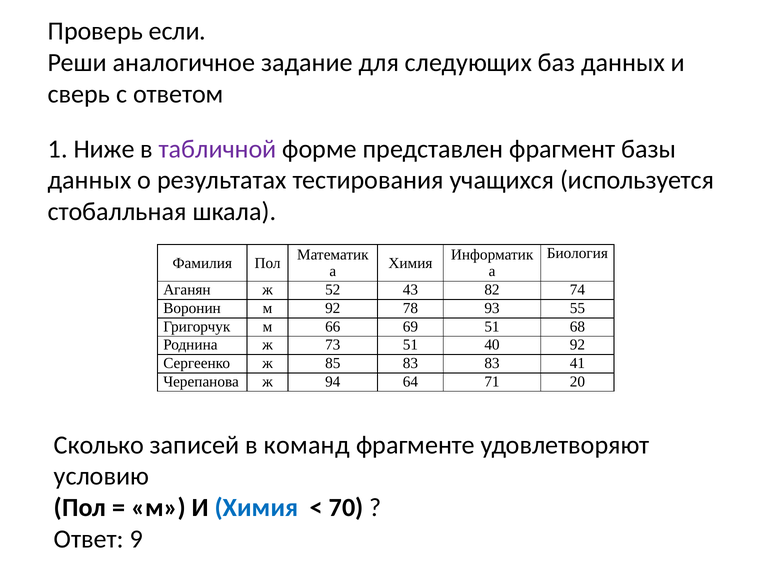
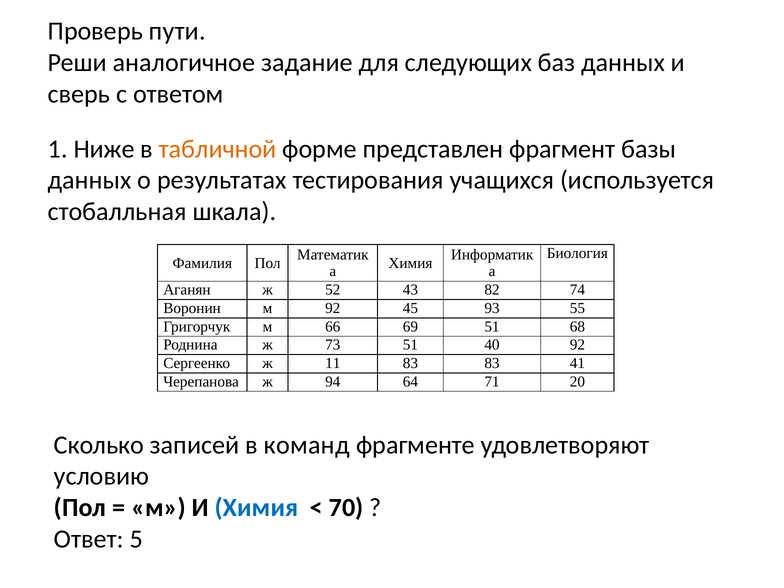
если: если -> пути (177, 31)
табличной colour: purple -> orange (218, 149)
78: 78 -> 45 (410, 308)
85: 85 -> 11 (333, 363)
9: 9 -> 5 (136, 539)
